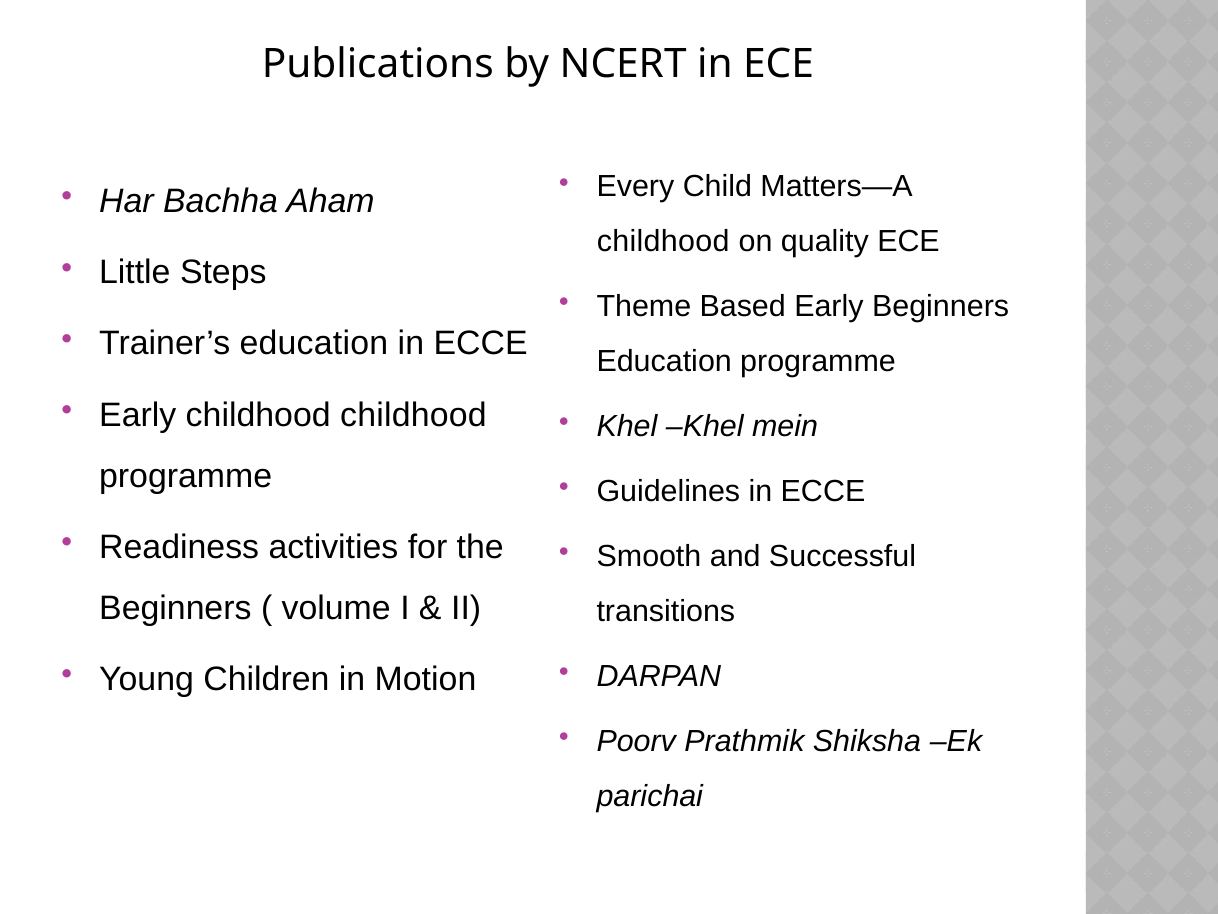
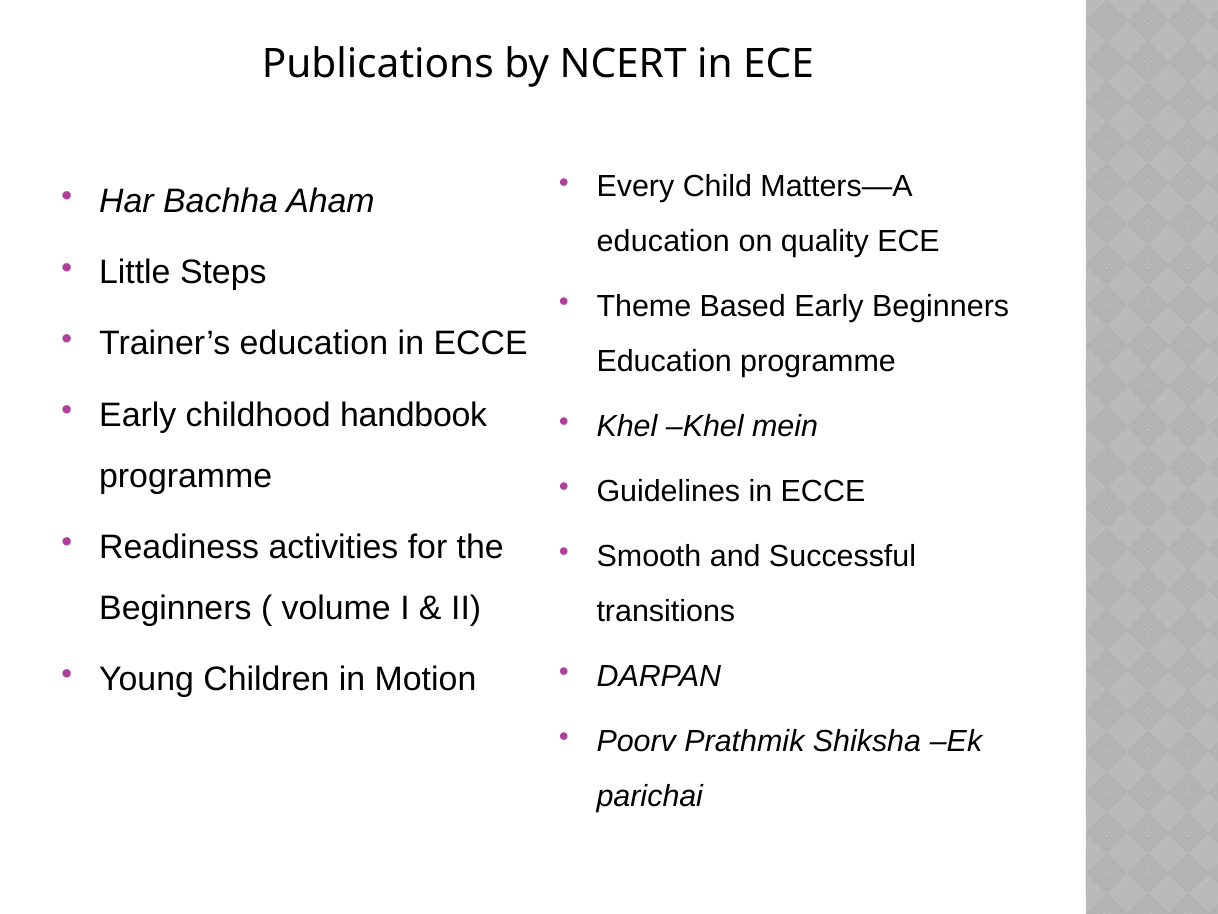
childhood: childhood -> education (663, 242)
childhood childhood: childhood -> handbook (414, 415)
